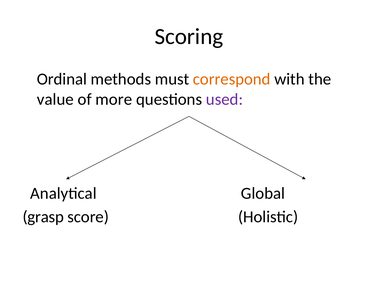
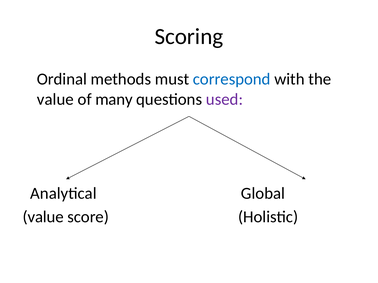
correspond colour: orange -> blue (232, 79)
more: more -> many (114, 99)
grasp: grasp -> value (43, 217)
